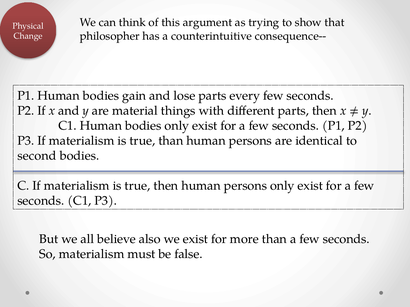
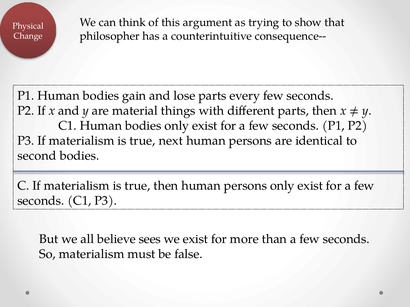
true than: than -> next (171, 141)
also: also -> sees (150, 239)
